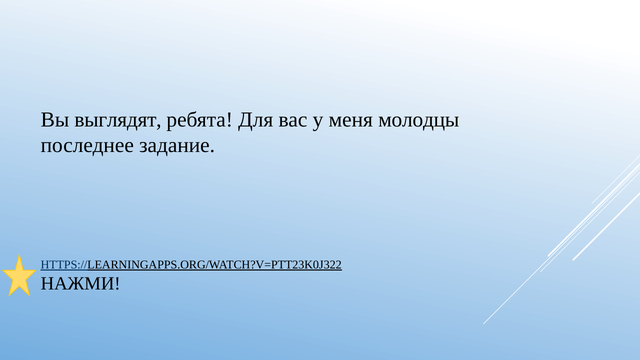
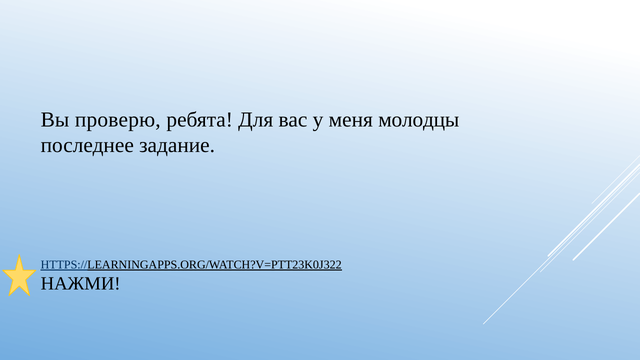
выглядят: выглядят -> проверю (118, 120)
